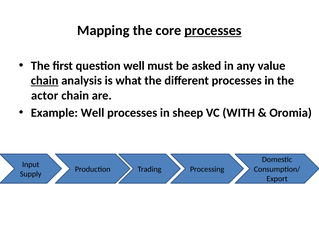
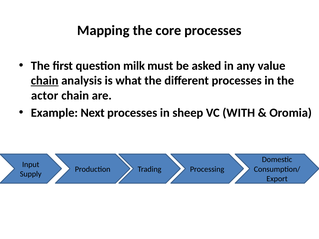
processes underline: present -> none (213, 31)
question well: well -> milk (134, 66)
Example Well: Well -> Next (93, 113)
